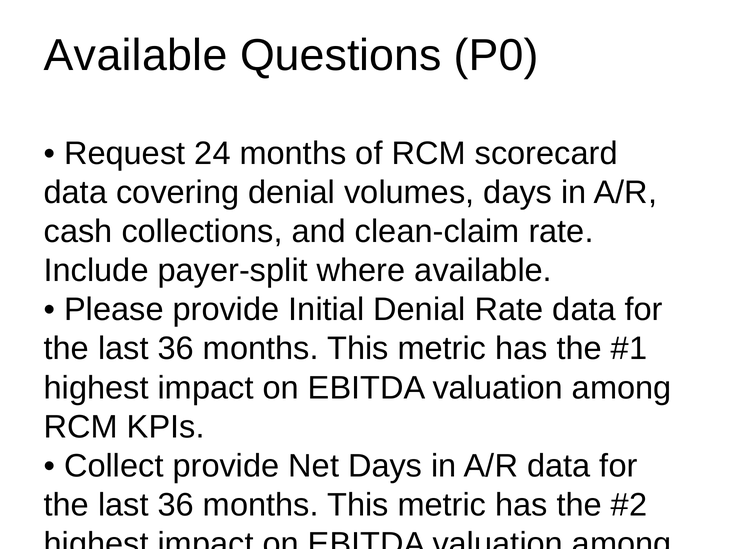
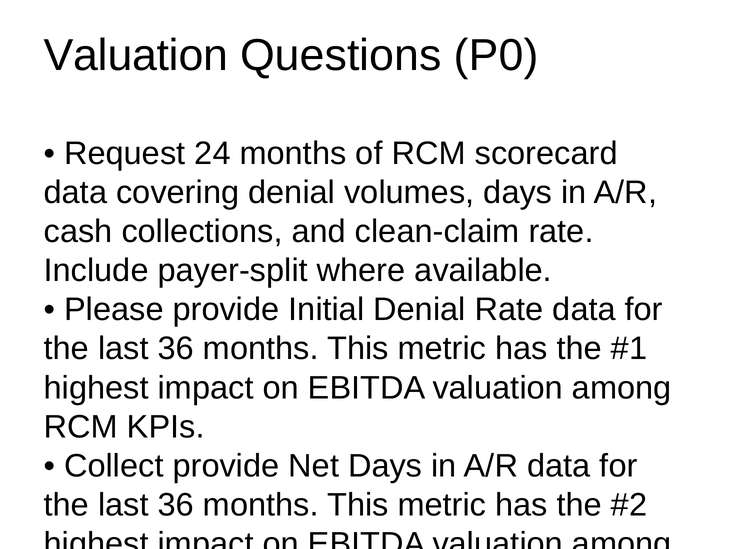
Available: Available -> Valuation (136, 56)
